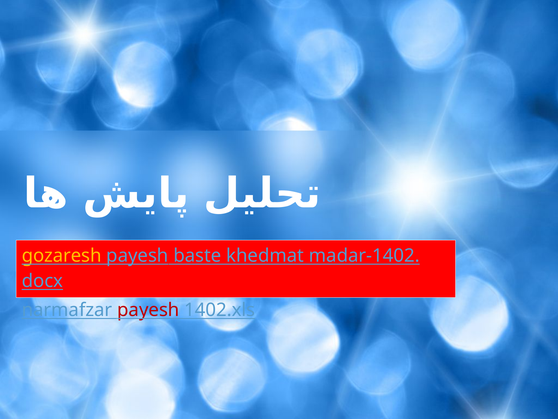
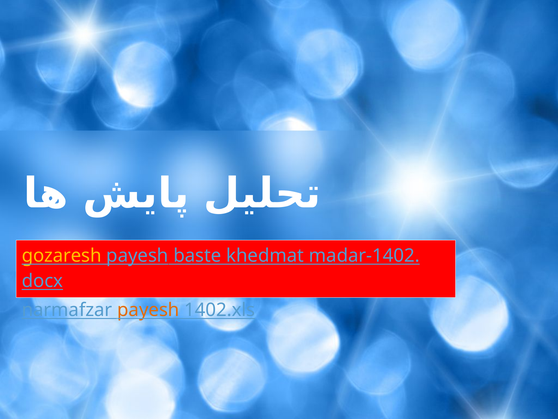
payesh colour: red -> orange (148, 310)
